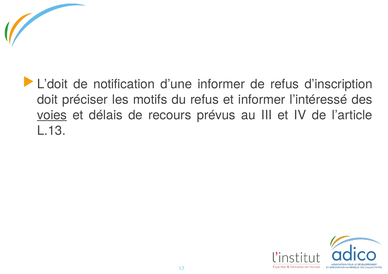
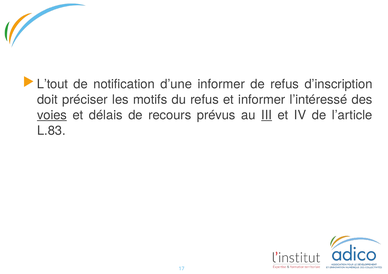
L’doit: L’doit -> L’tout (52, 84)
III underline: none -> present (267, 115)
L.13: L.13 -> L.83 (51, 131)
